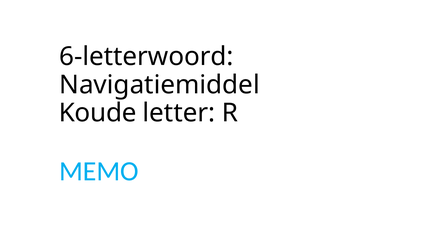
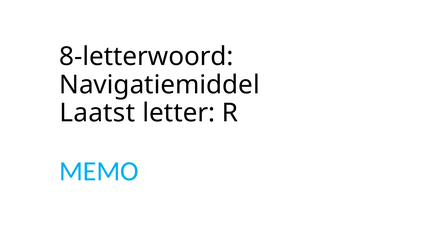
6-letterwoord: 6-letterwoord -> 8-letterwoord (146, 57)
Koude: Koude -> Laatst (97, 113)
